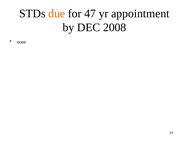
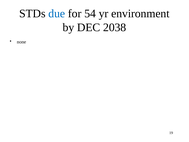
due colour: orange -> blue (57, 14)
47: 47 -> 54 (90, 14)
appointment: appointment -> environment (140, 14)
2008: 2008 -> 2038 (115, 27)
